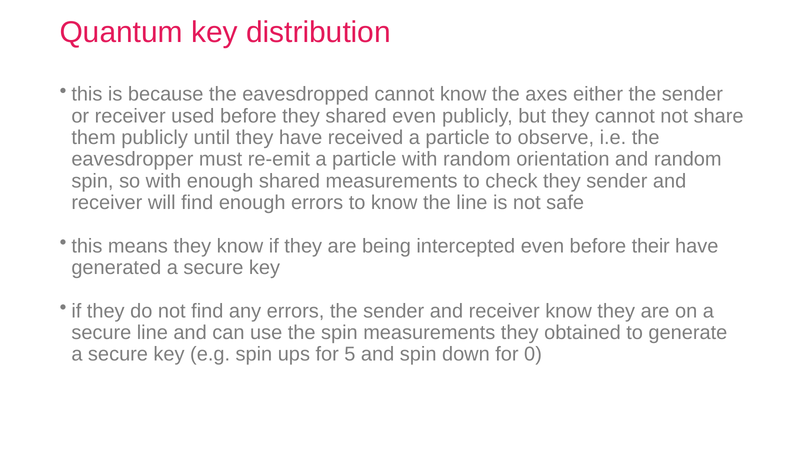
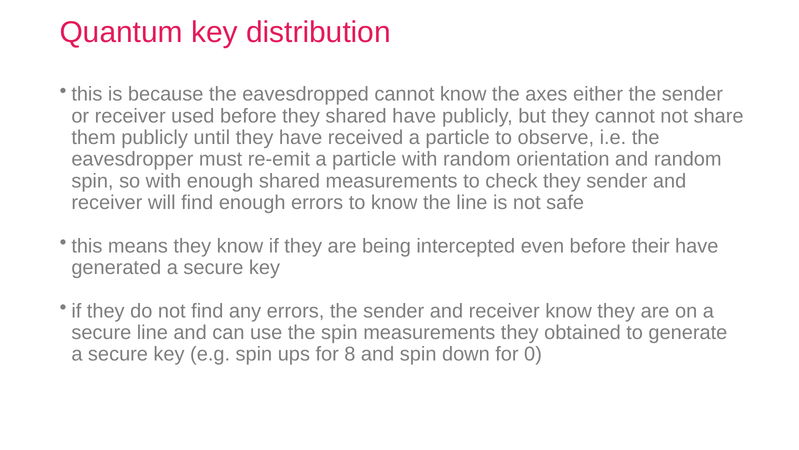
shared even: even -> have (414, 116)
5: 5 -> 8 (350, 354)
